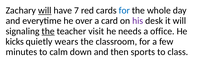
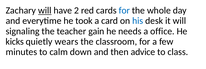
7: 7 -> 2 (77, 10)
over: over -> took (84, 21)
his colour: purple -> blue (138, 21)
the underline: present -> none (48, 31)
visit: visit -> gain (96, 31)
sports: sports -> advice (143, 52)
